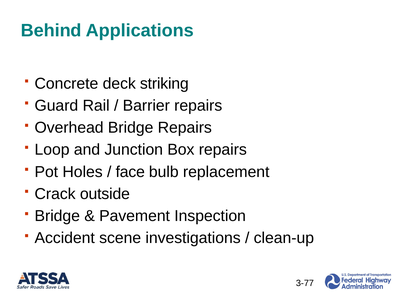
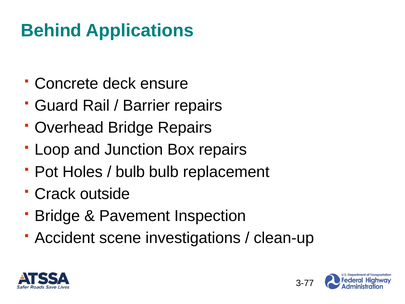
striking: striking -> ensure (164, 83)
face: face -> bulb (130, 172)
